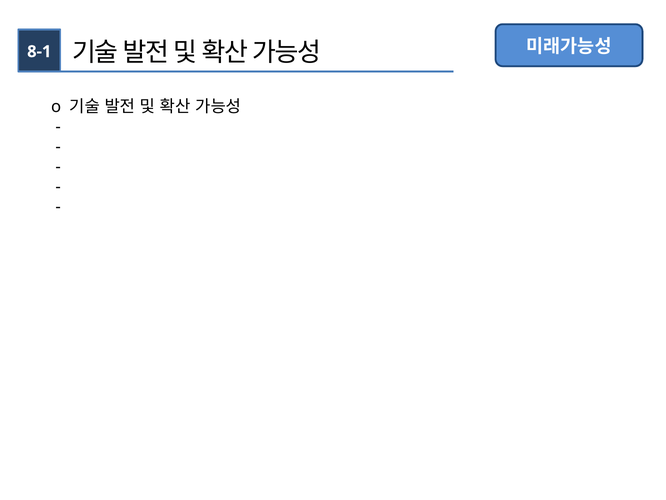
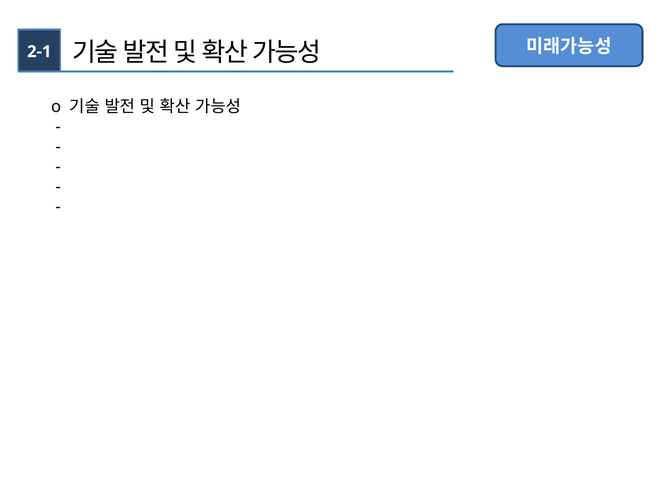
8-1: 8-1 -> 2-1 (39, 52)
